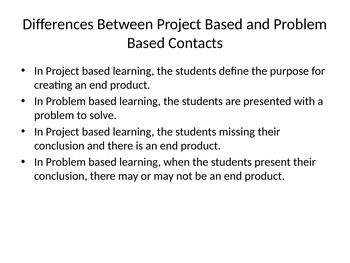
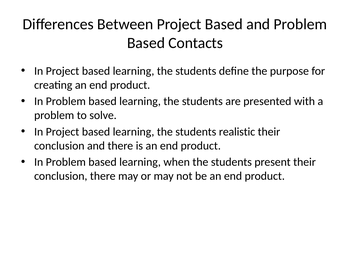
missing: missing -> realistic (237, 131)
